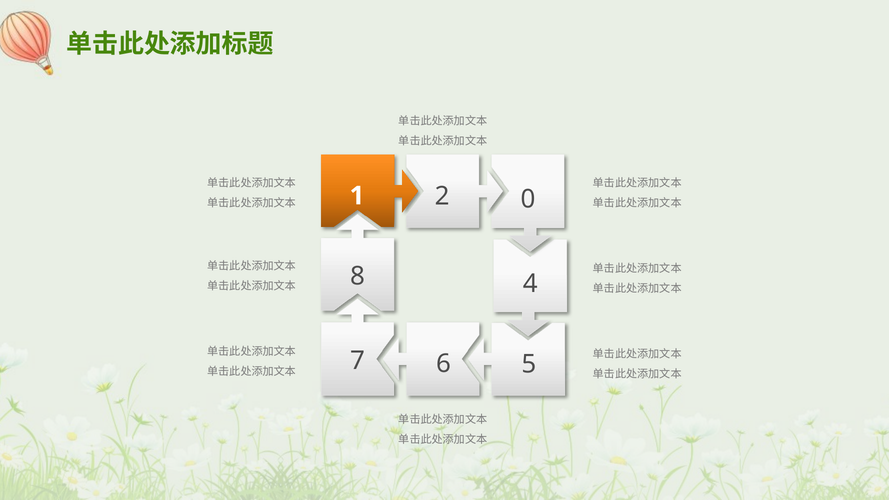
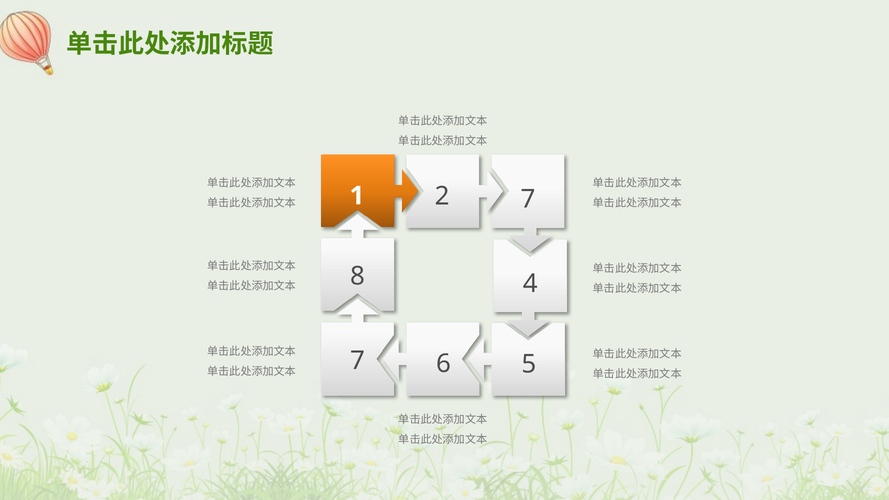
2 0: 0 -> 7 (528, 199)
